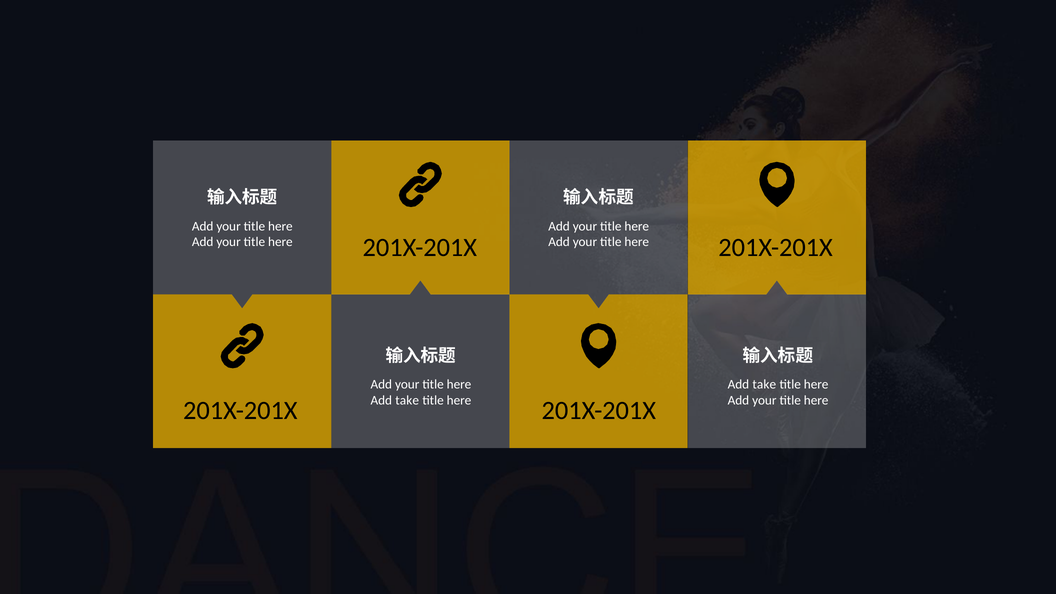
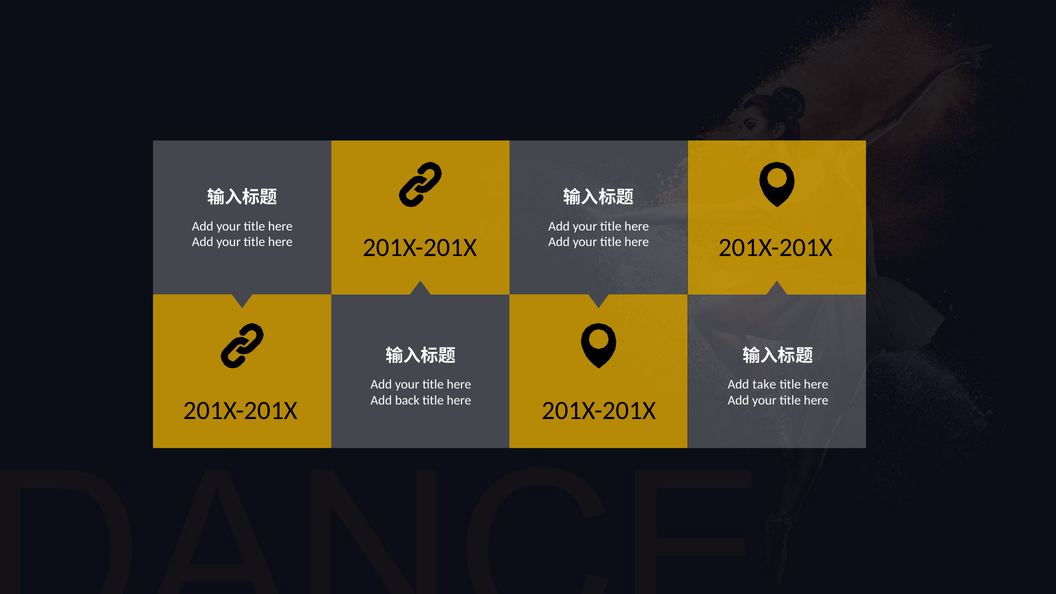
take: take -> back (407, 400)
